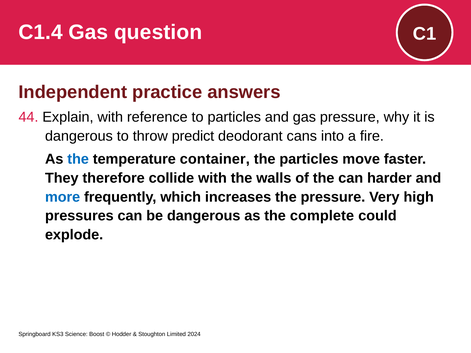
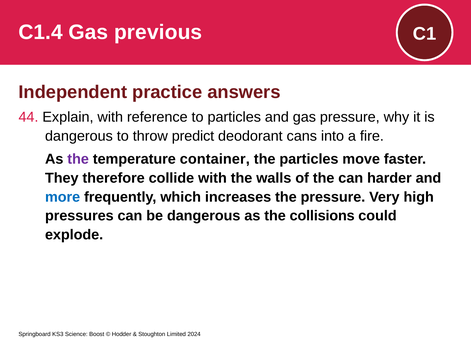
question: question -> previous (158, 32)
the colour: blue -> purple (78, 159)
complete: complete -> collisions (322, 216)
